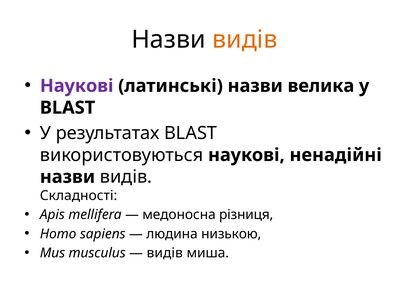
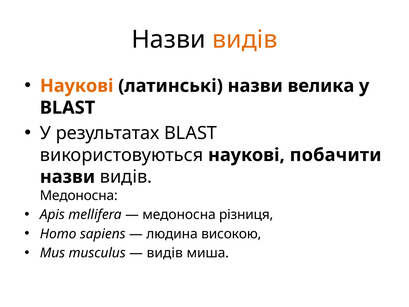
Наукові colour: purple -> orange (77, 86)
ненадійні: ненадійні -> побачити (336, 155)
Складності: Складності -> Медоносна (79, 195)
низькою: низькою -> високою (231, 234)
